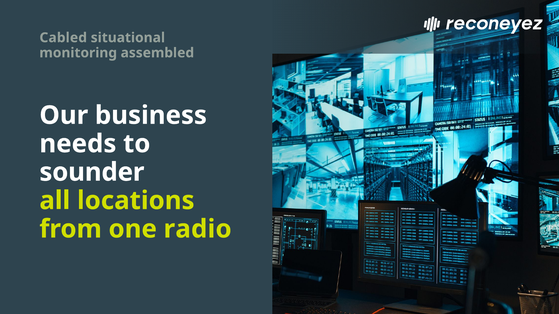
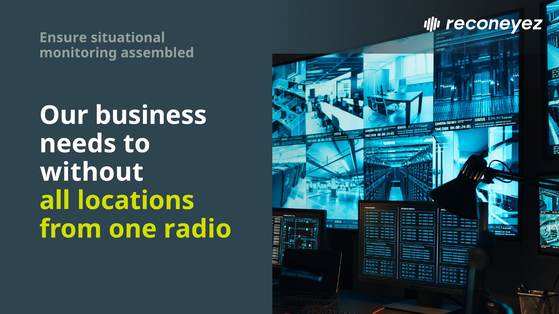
Cabled: Cabled -> Ensure (63, 38)
sounder: sounder -> without (92, 172)
